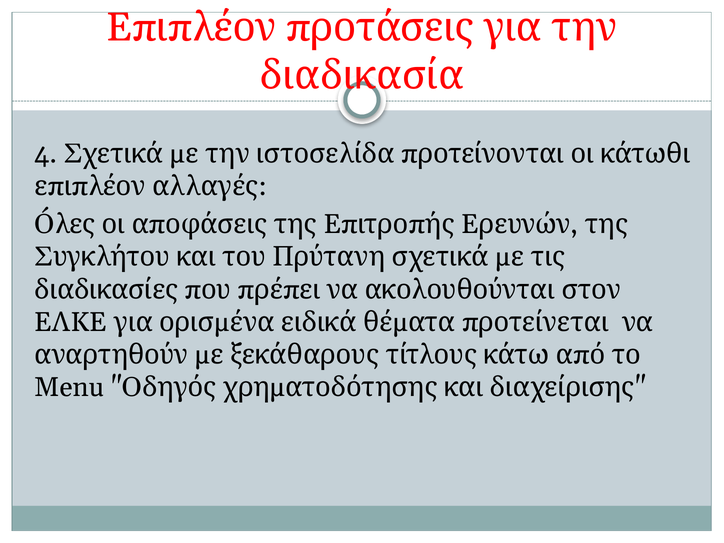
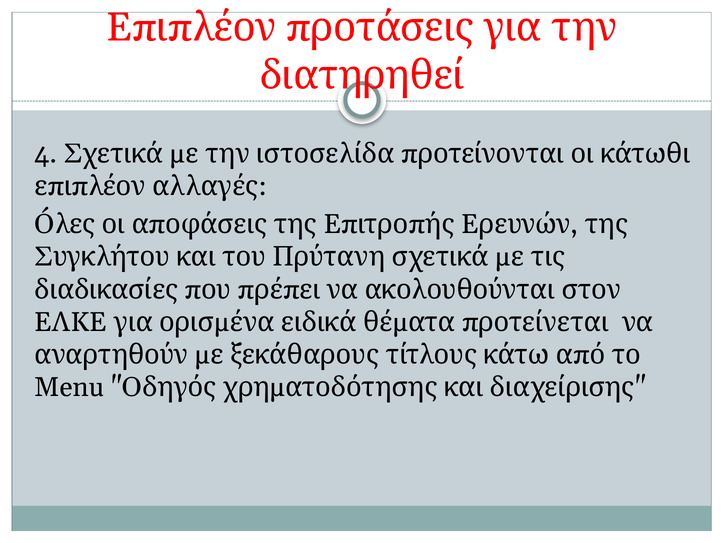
διαδικασία: διαδικασία -> διατηρηθεί (362, 75)
